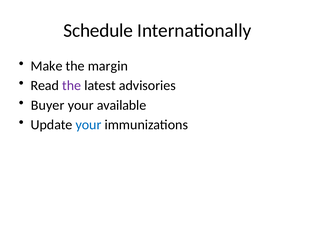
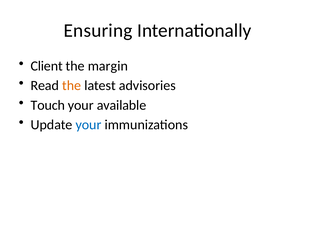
Schedule: Schedule -> Ensuring (98, 30)
Make: Make -> Client (47, 66)
the colour: purple -> orange (72, 86)
Buyer: Buyer -> Touch (48, 105)
